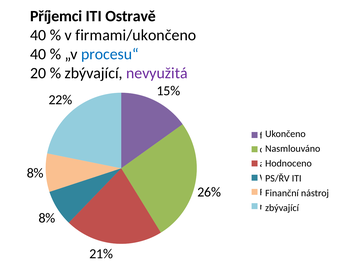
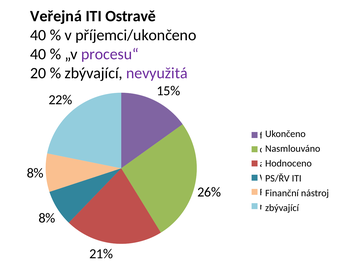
Příjemci: Příjemci -> Veřejná (56, 16)
firmami/ukončeno: firmami/ukončeno -> příjemci/ukončeno (136, 35)
procesu“ colour: blue -> purple (110, 54)
